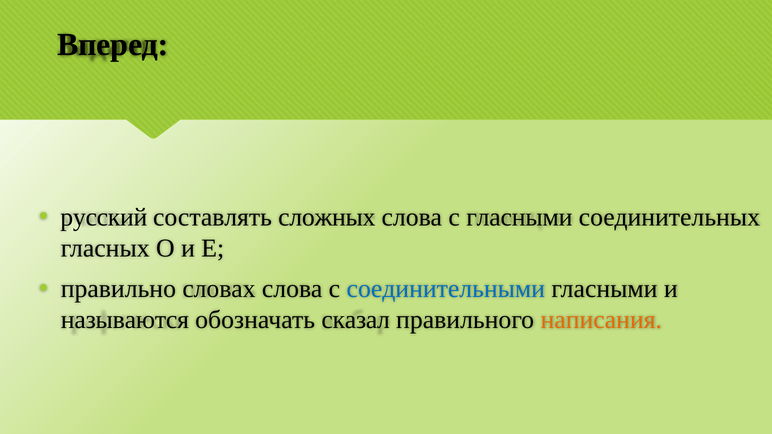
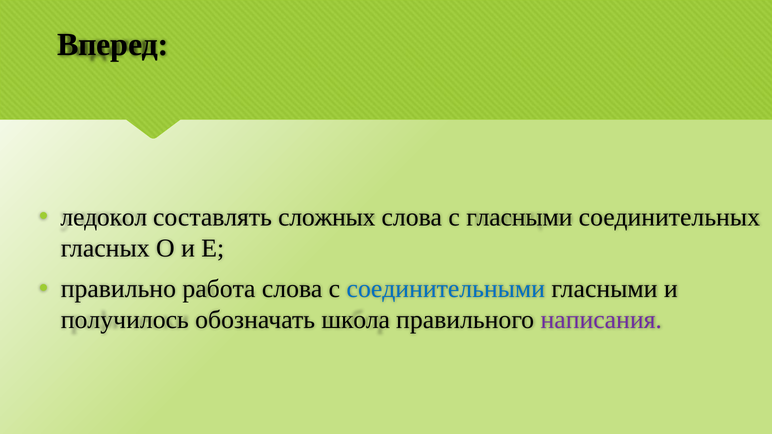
русский: русский -> ледокол (104, 217)
словах: словах -> работа (219, 289)
называются: называются -> получилось (125, 320)
сказал: сказал -> школа (356, 320)
написания colour: orange -> purple (601, 320)
